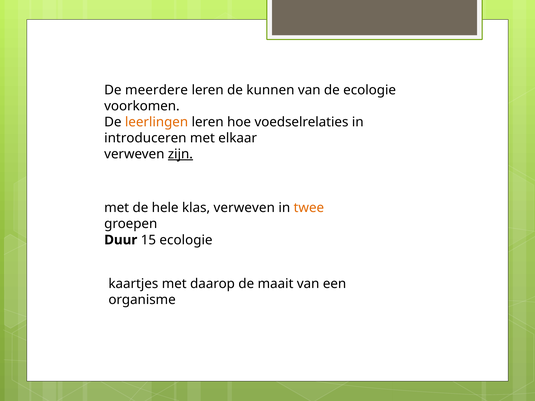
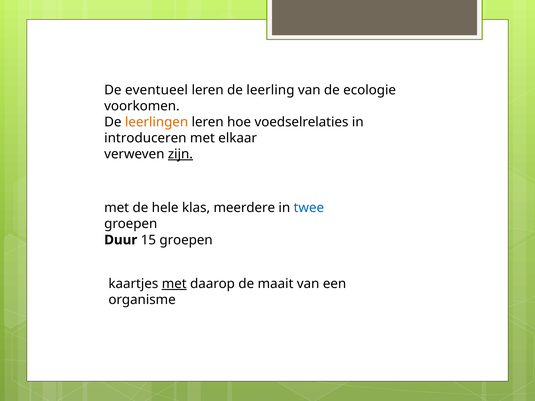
meerdere: meerdere -> eventueel (156, 90)
kunnen: kunnen -> leerling (270, 90)
klas verweven: verweven -> meerdere (244, 208)
twee colour: orange -> blue (309, 208)
15 ecologie: ecologie -> groepen (186, 240)
met underline: none -> present (174, 284)
